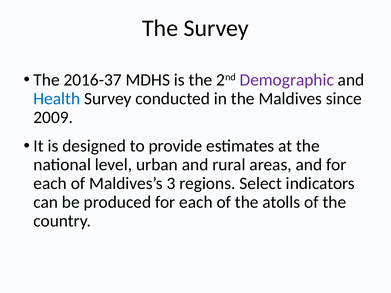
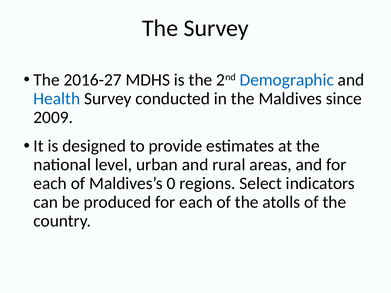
2016-37: 2016-37 -> 2016-27 (93, 80)
Demographic colour: purple -> blue (287, 80)
3: 3 -> 0 (171, 184)
